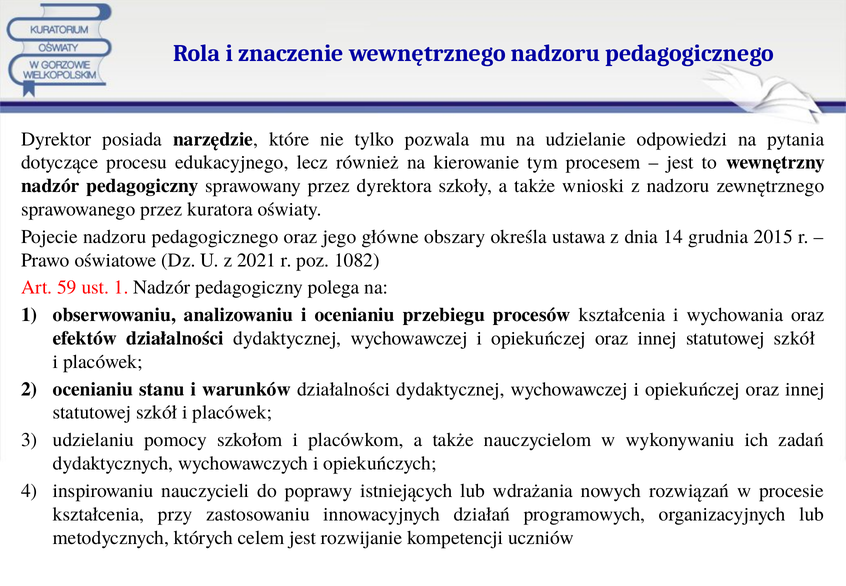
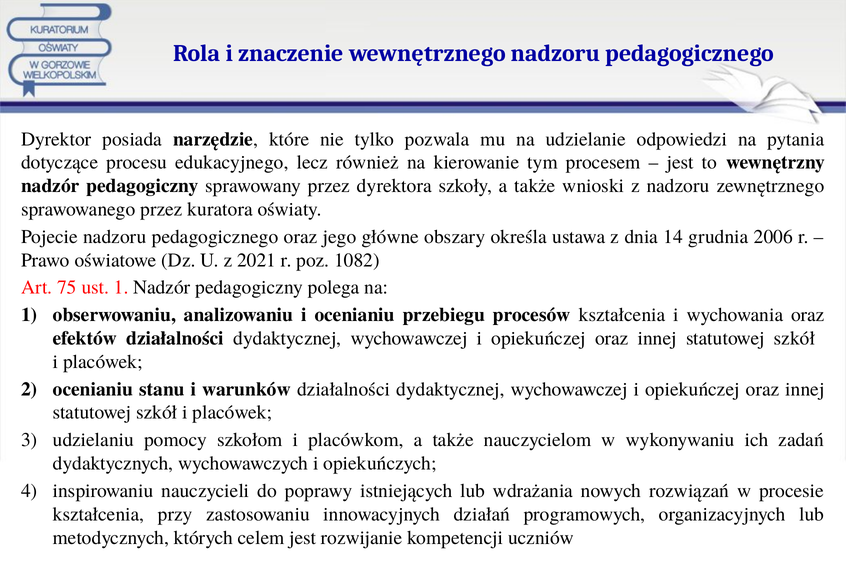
2015: 2015 -> 2006 (773, 237)
59: 59 -> 75 (67, 287)
